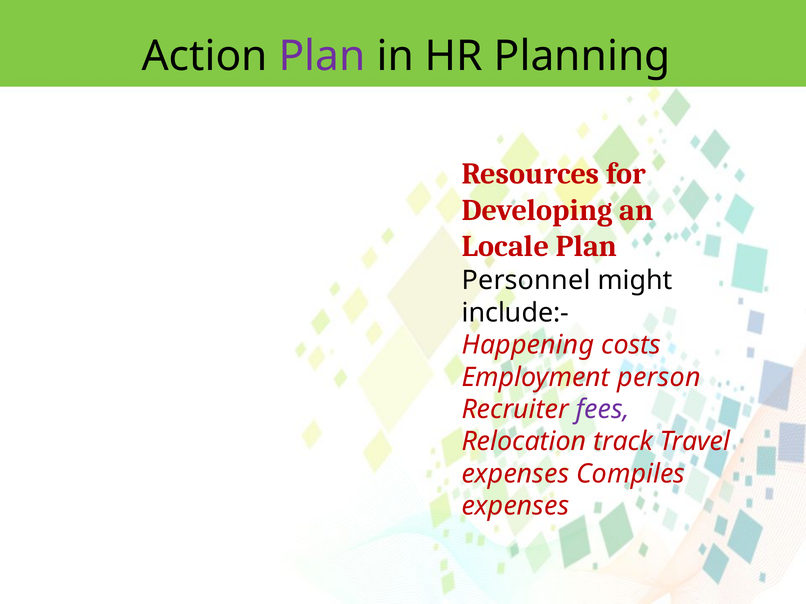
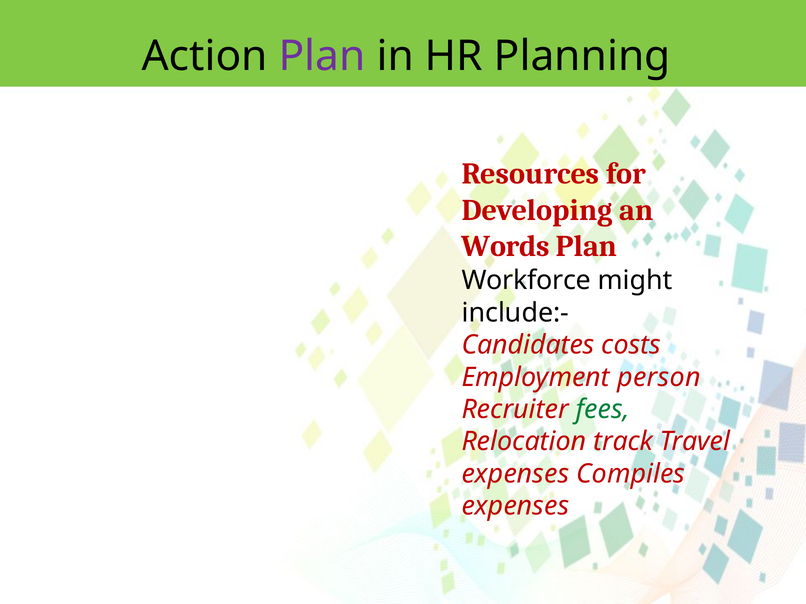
Locale: Locale -> Words (506, 247)
Personnel: Personnel -> Workforce (526, 281)
Happening: Happening -> Candidates (528, 345)
fees colour: purple -> green (603, 410)
